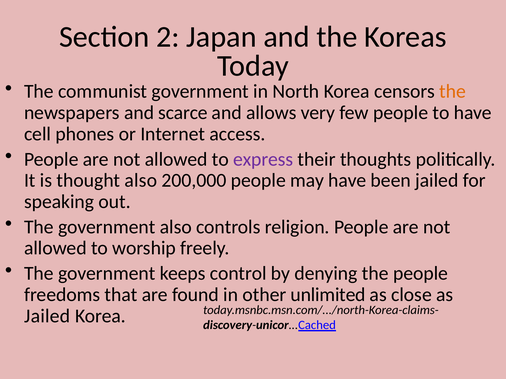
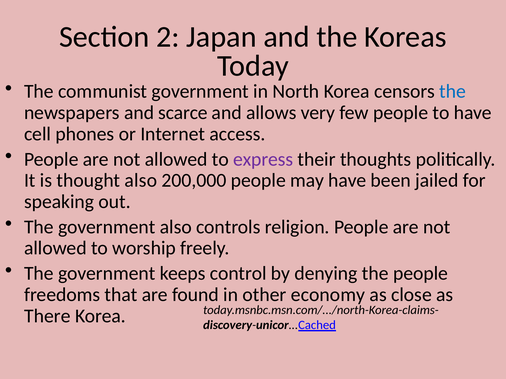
the colour: orange -> blue (453, 92)
unlimited: unlimited -> economy (328, 295)
Jailed: Jailed -> There (47, 316)
